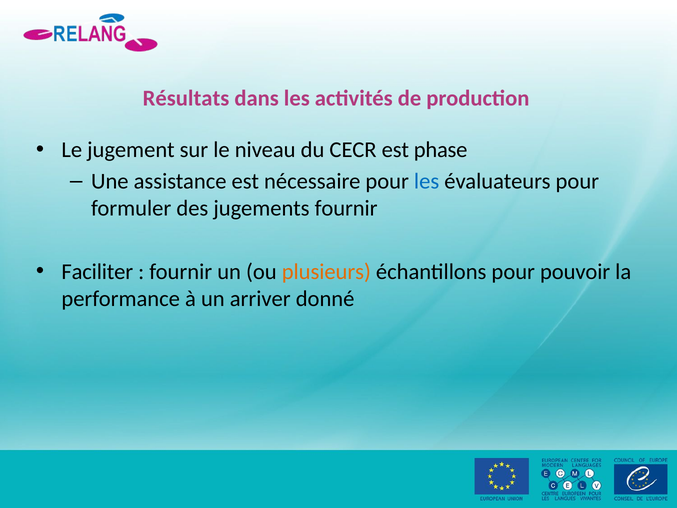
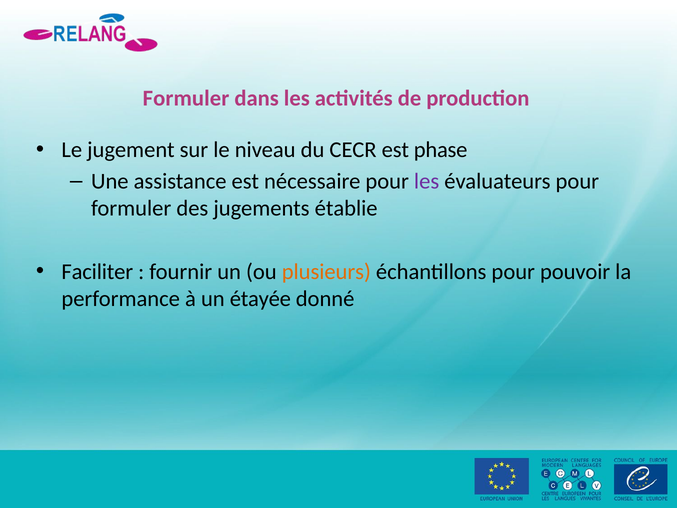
Résultats: Résultats -> Formuler (186, 98)
les colour: blue -> purple (427, 181)
jugements fournir: fournir -> établie (346, 208)
arriver: arriver -> étayée (260, 299)
